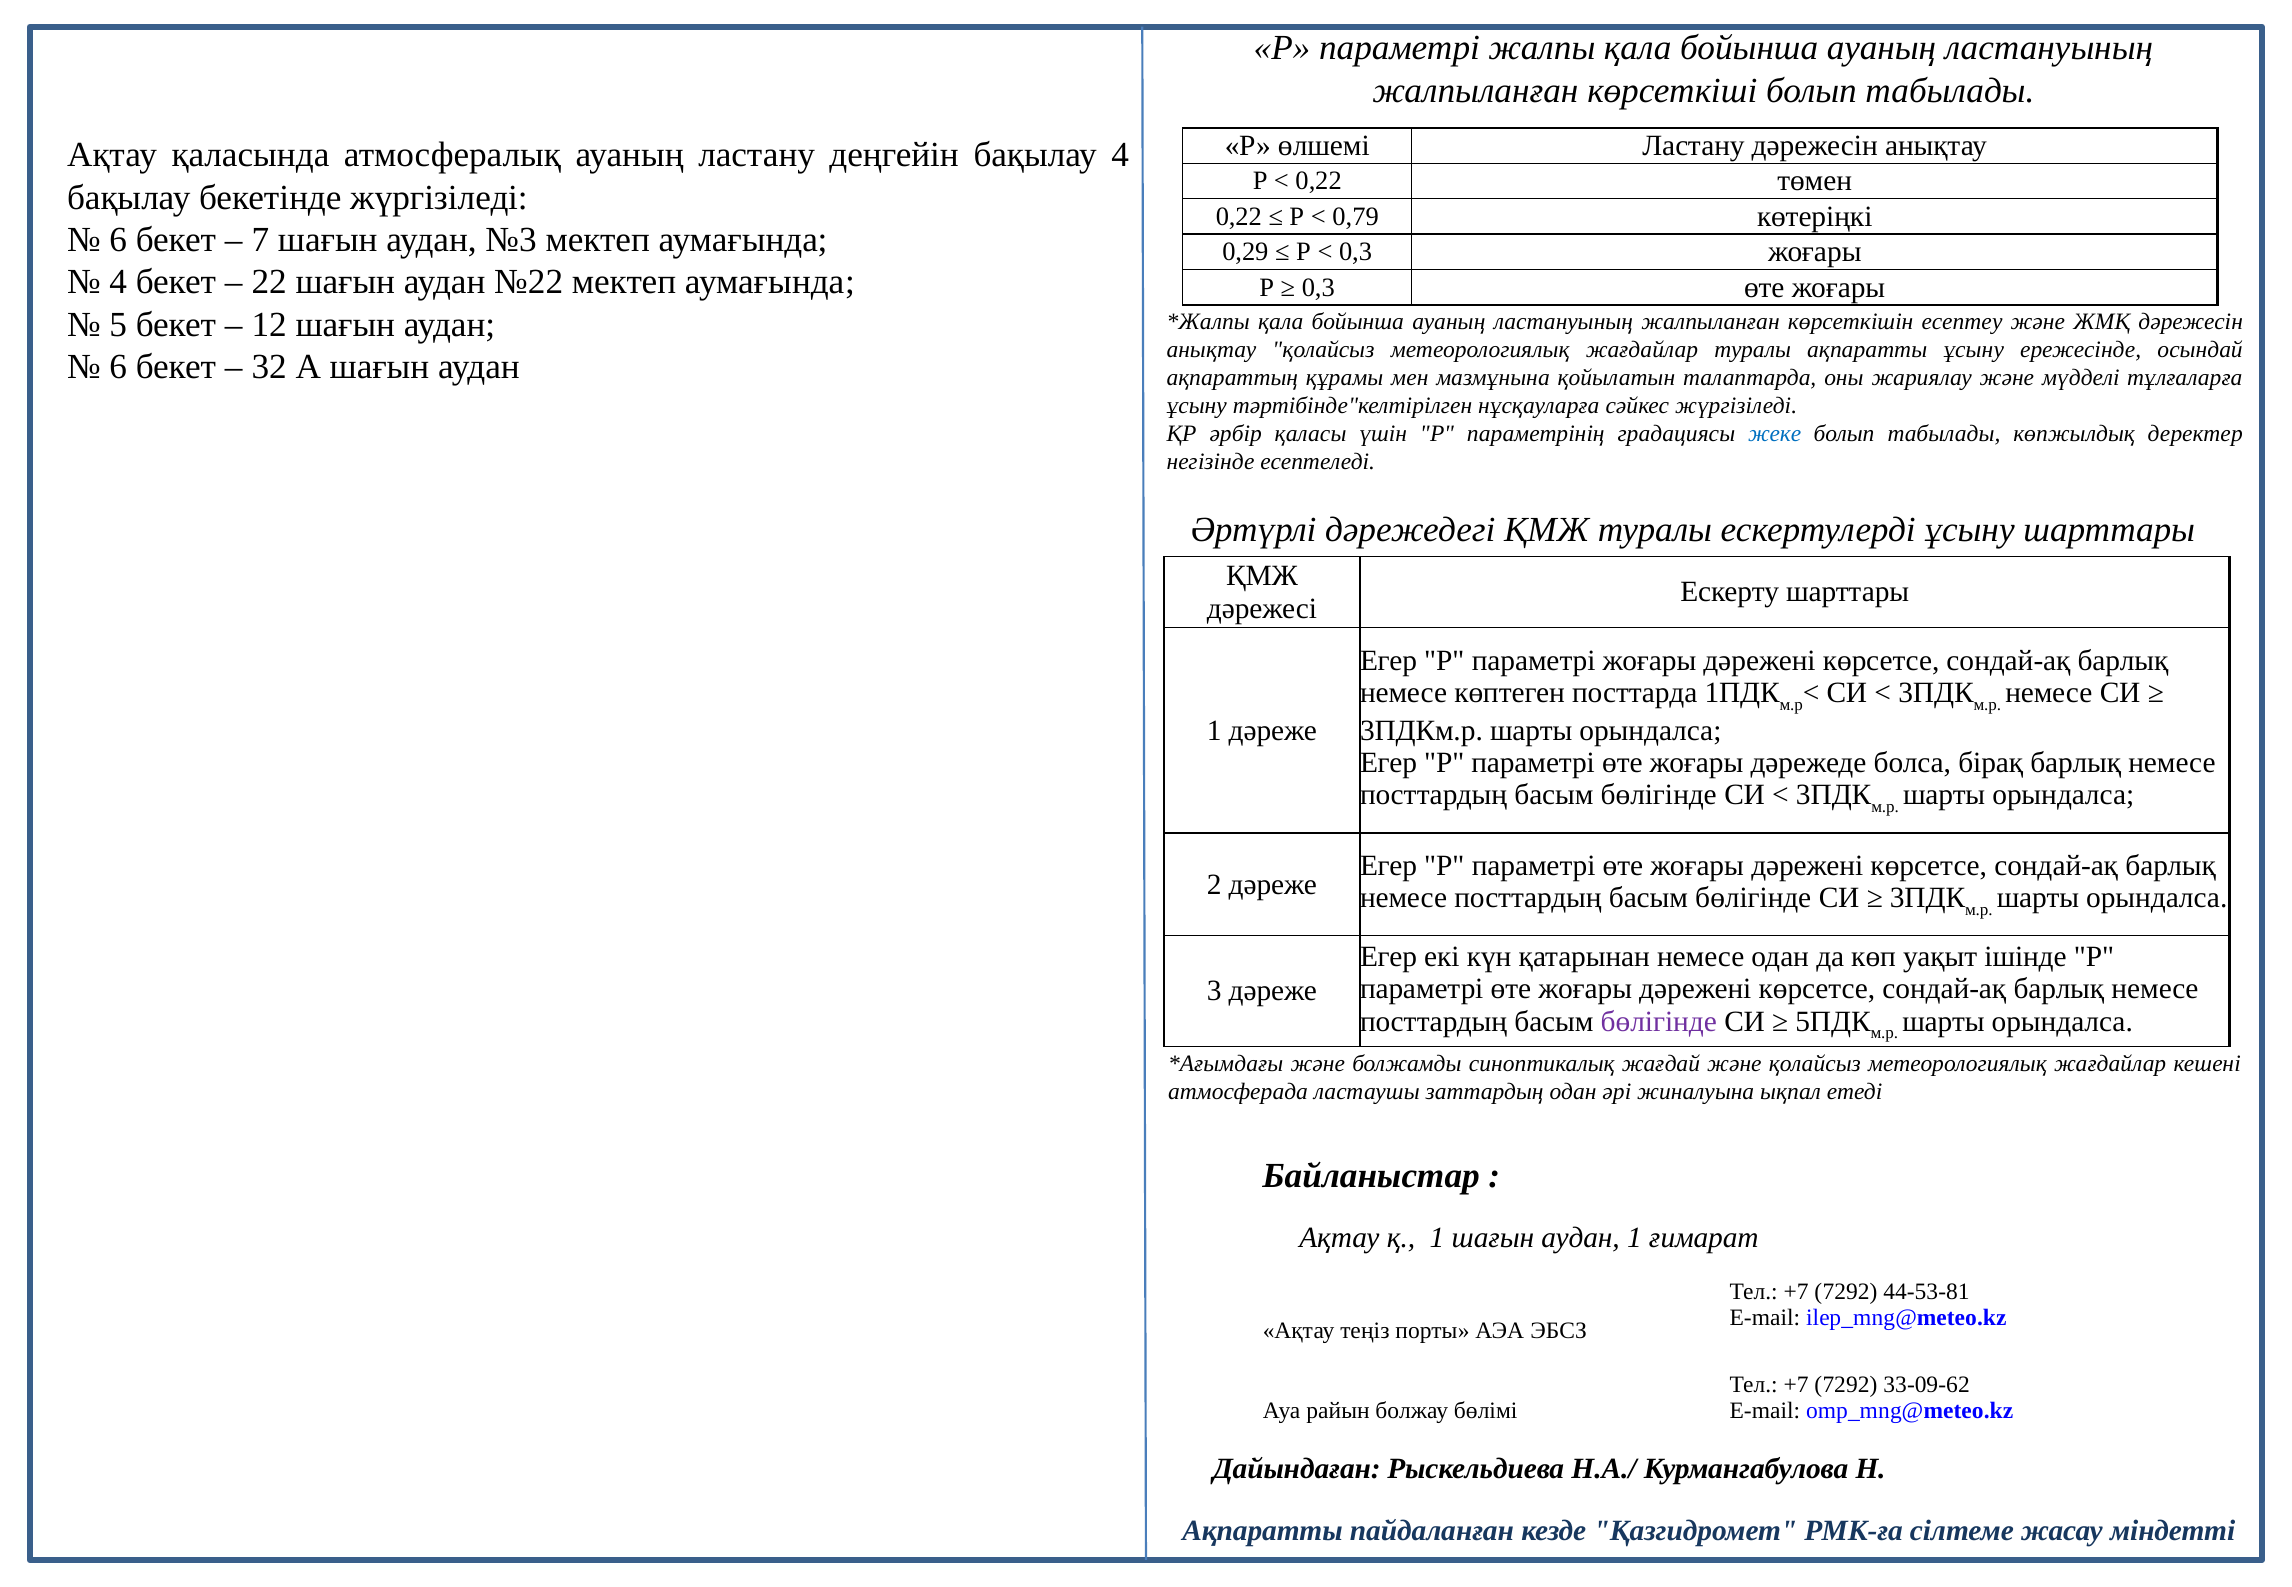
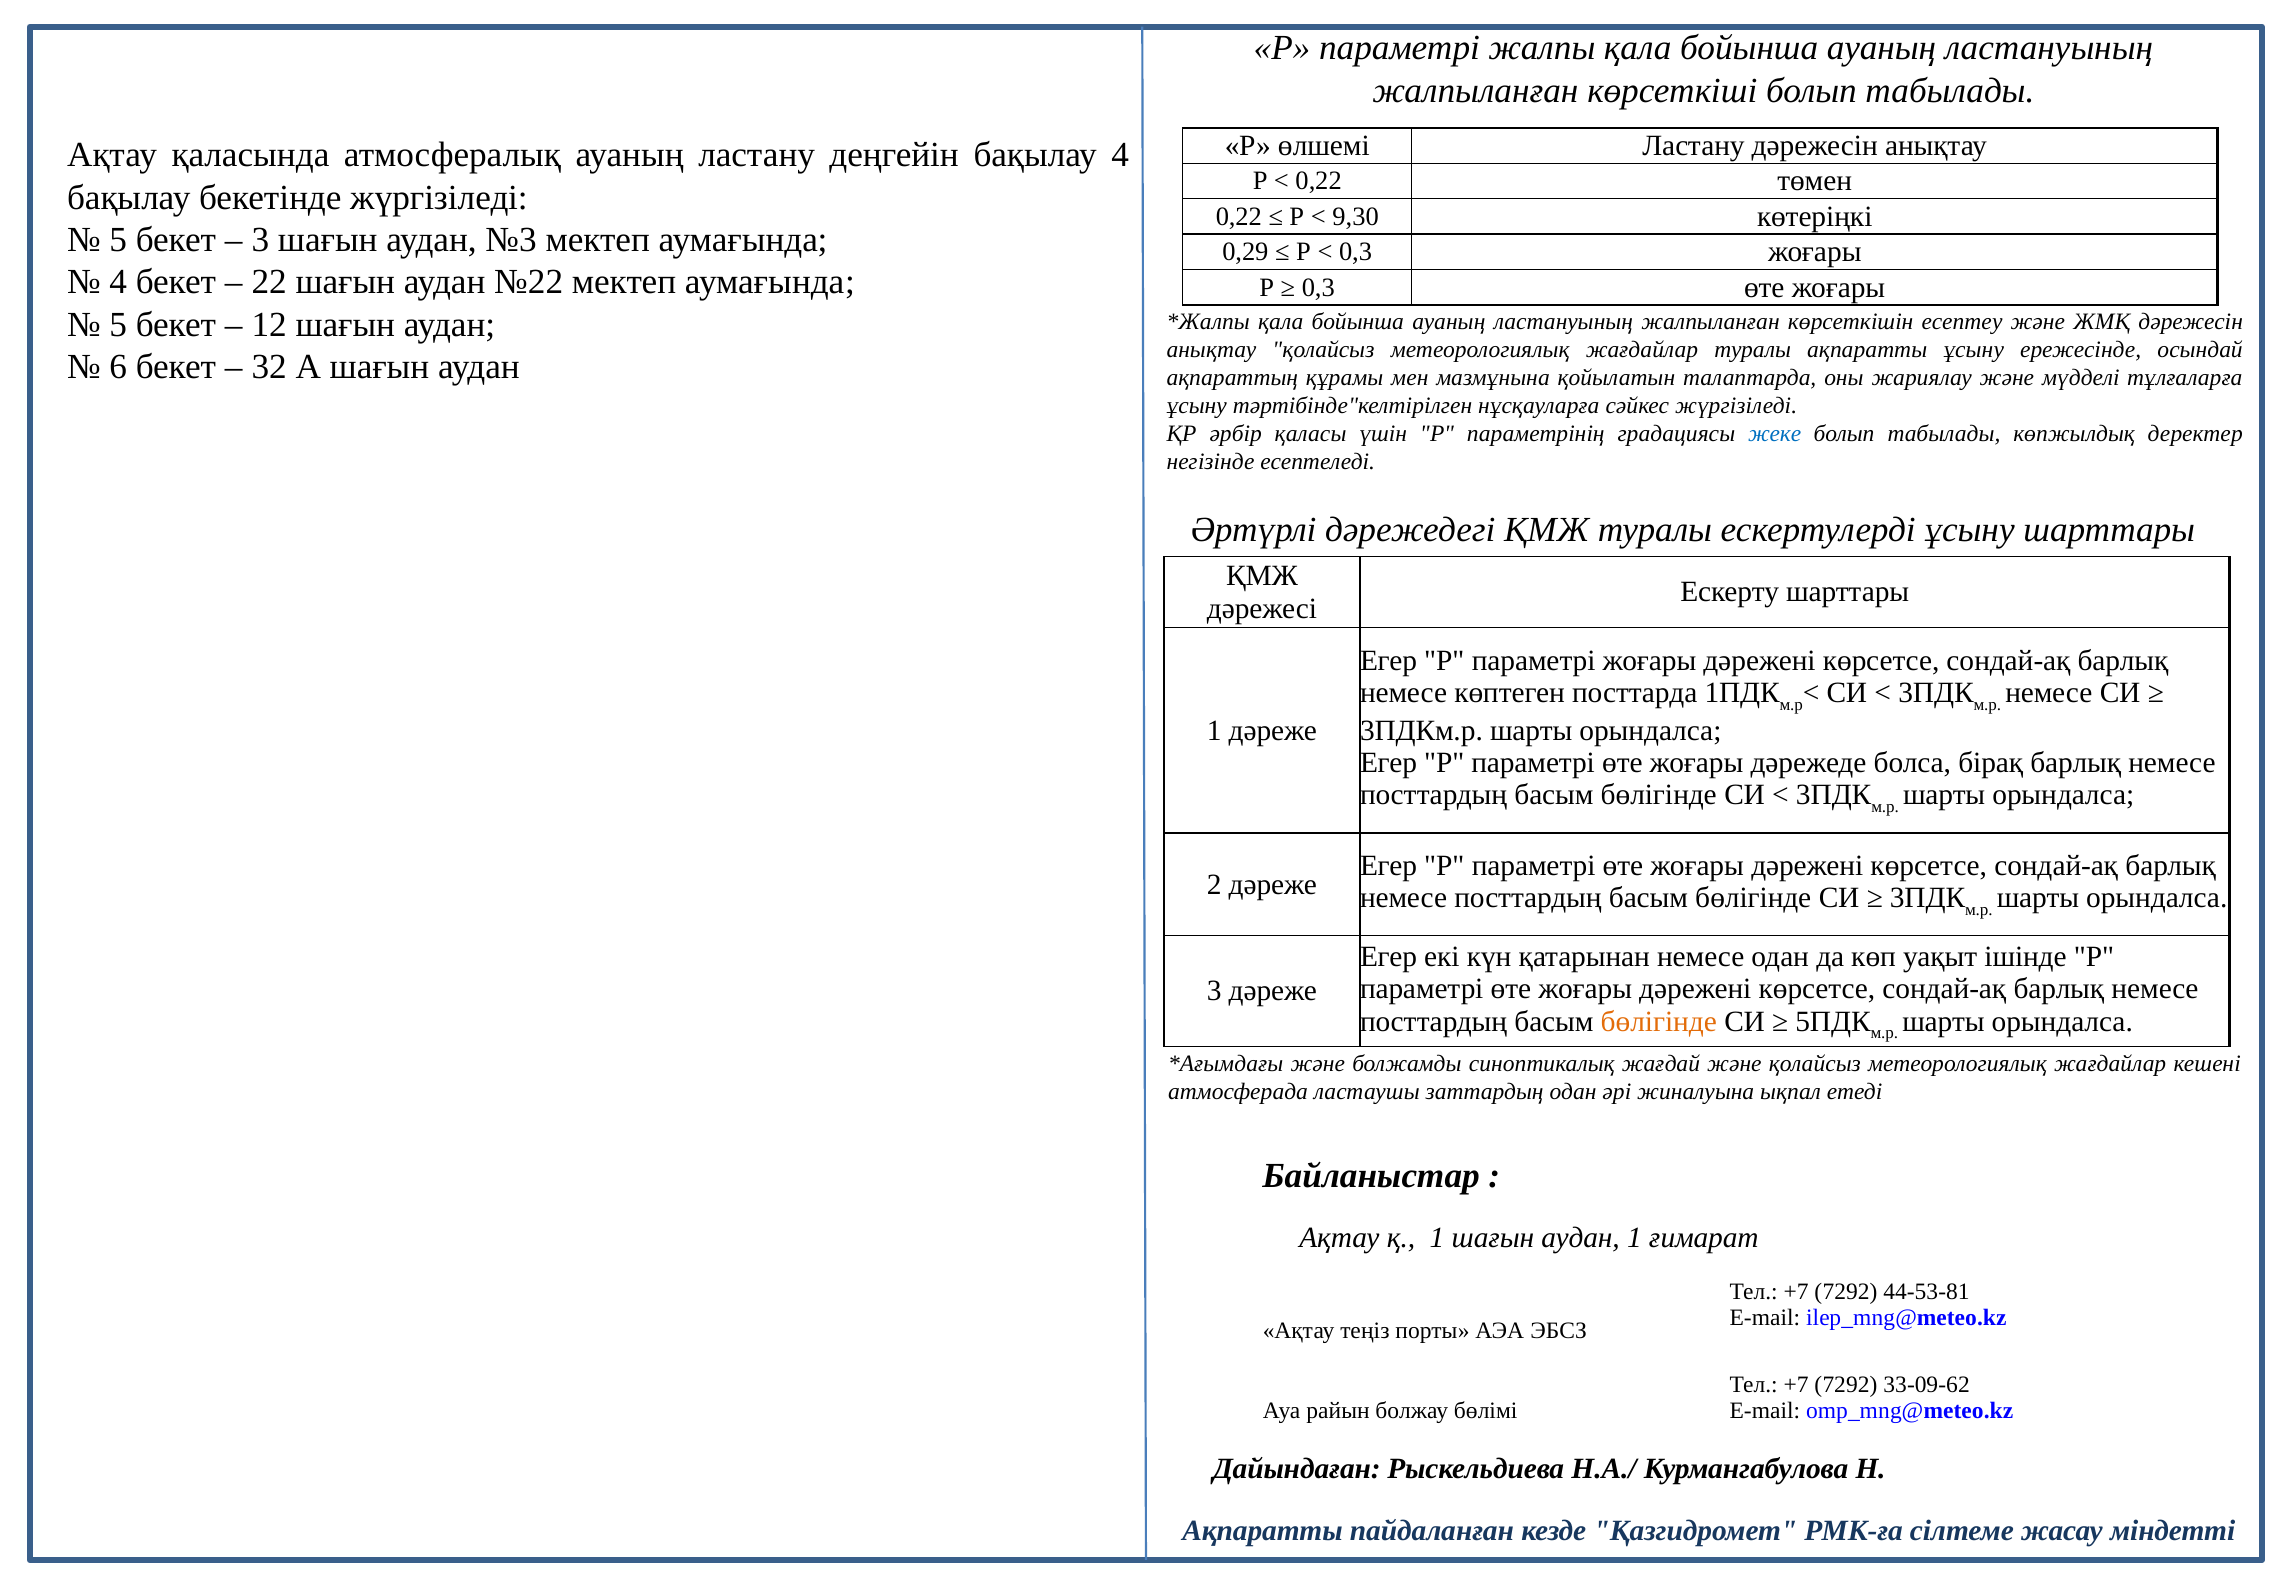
0,79: 0,79 -> 9,30 (1356, 217)
6: 6 -> 5 (118, 240)
7: 7 -> 3 (260, 240)
бөлігінде colour: purple -> orange (1659, 1021)
